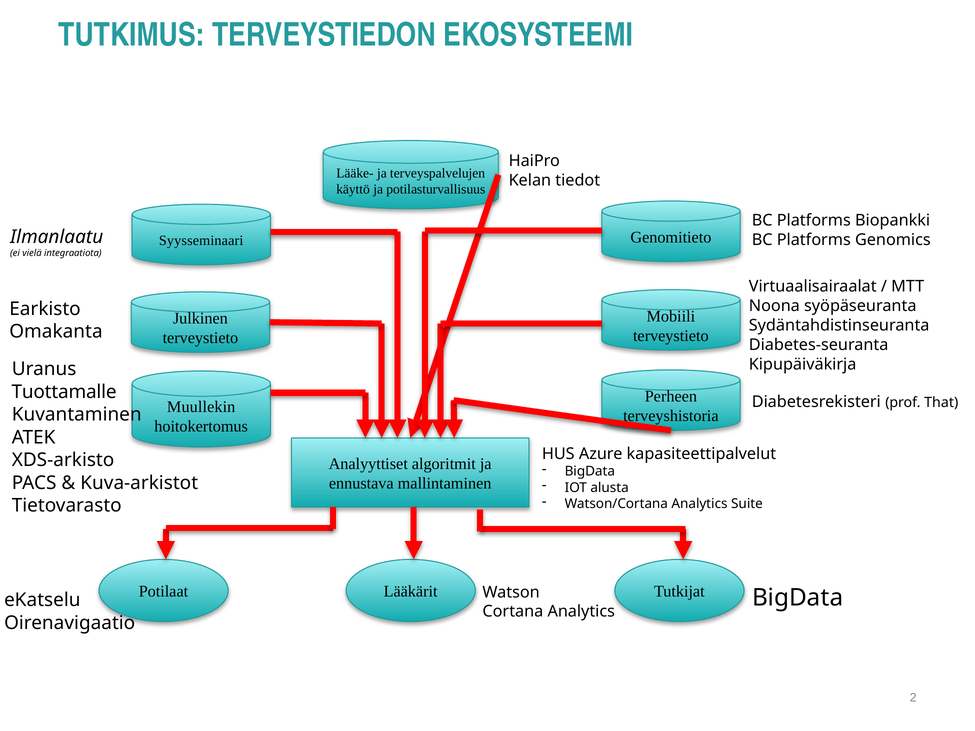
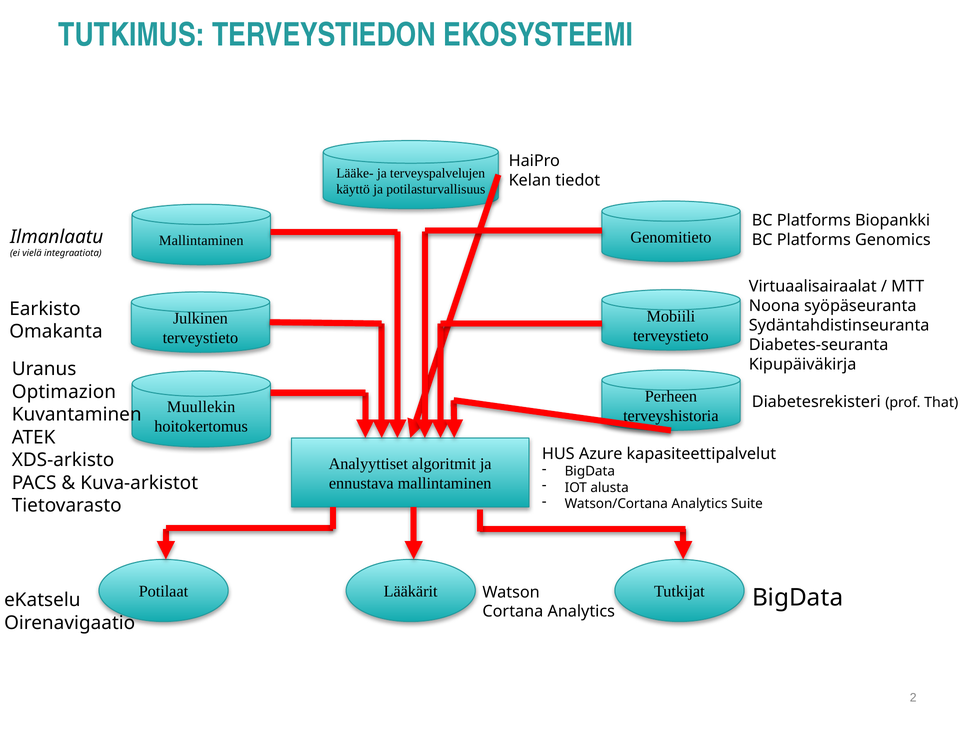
Syysseminaari: Syysseminaari -> Mallintaminen (201, 241)
Tuottamalle: Tuottamalle -> Optimazion (64, 392)
